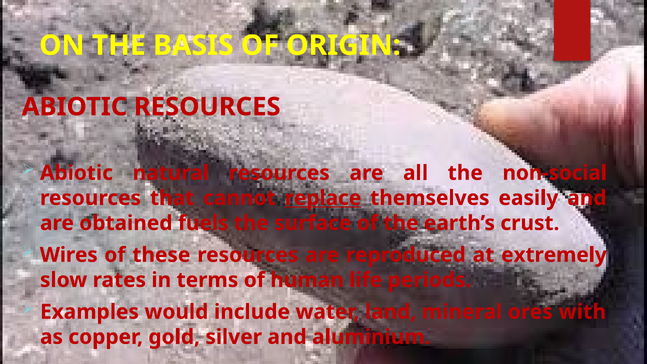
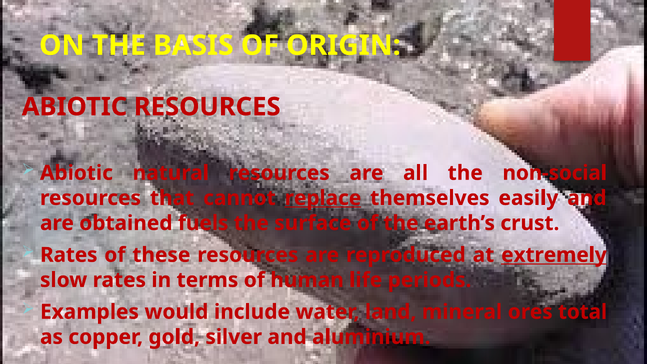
Wires: Wires -> Rates (69, 255)
extremely underline: none -> present (554, 255)
with: with -> total (583, 312)
